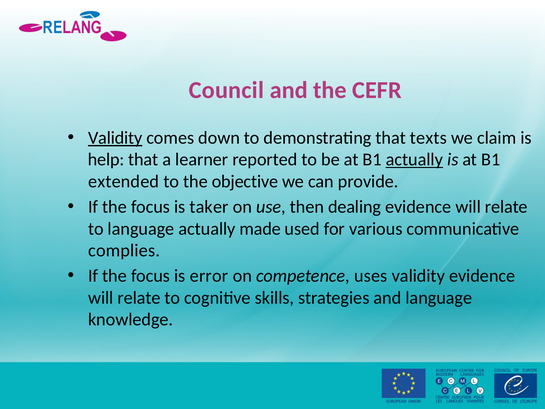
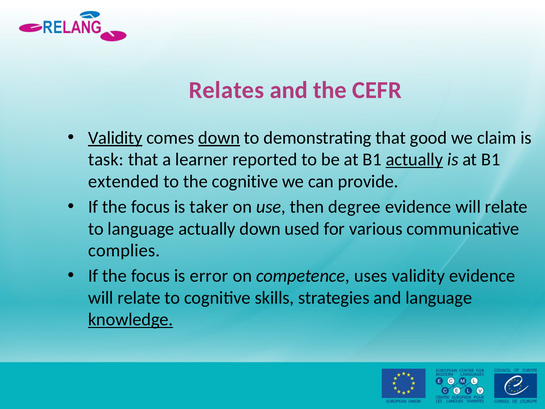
Council: Council -> Relates (226, 90)
down underline: none -> present (219, 138)
texts: texts -> good (428, 138)
help: help -> task (106, 160)
the objective: objective -> cognitive (245, 181)
dealing: dealing -> degree (354, 207)
actually made: made -> down (260, 229)
knowledge underline: none -> present (131, 319)
